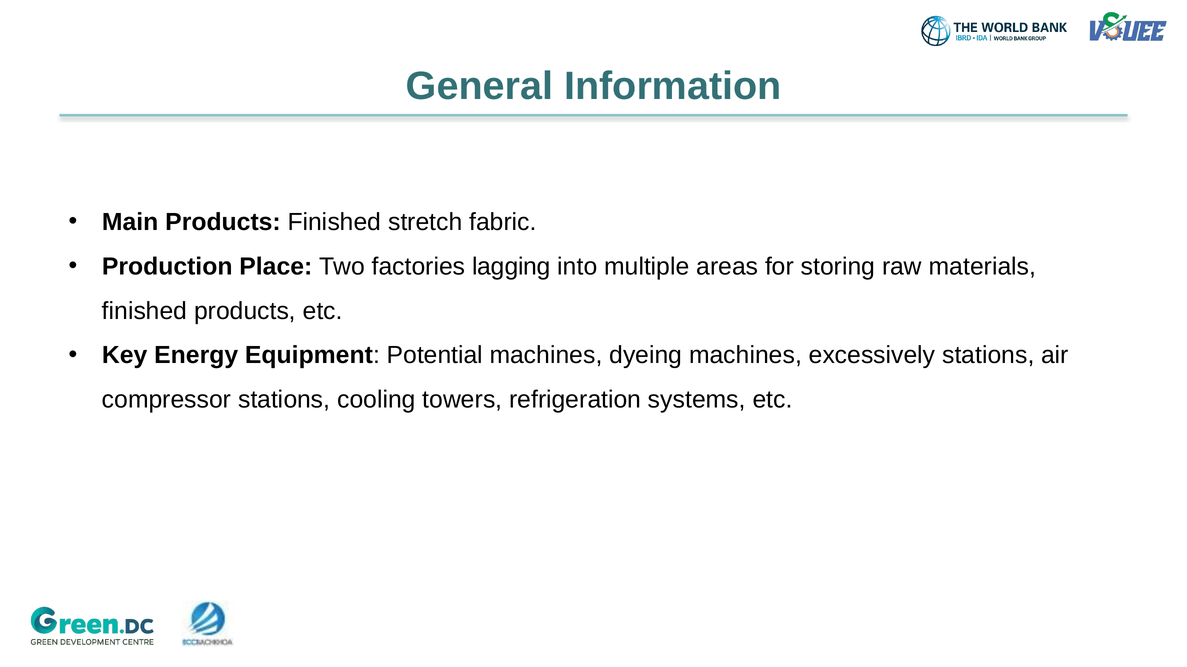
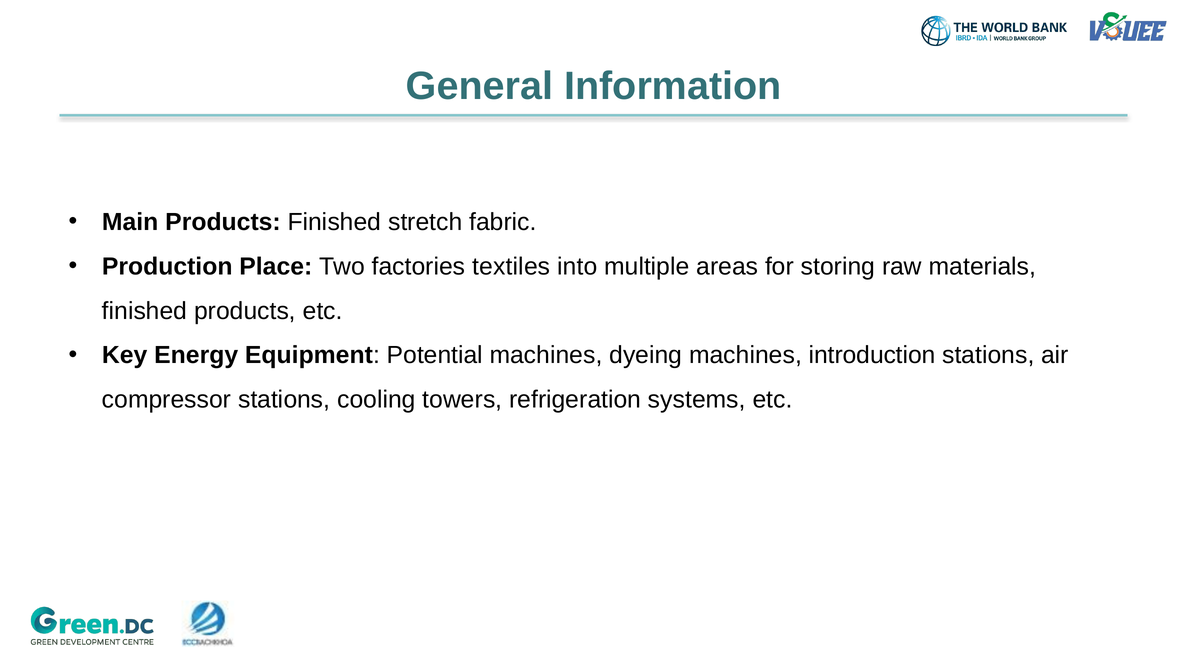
lagging: lagging -> textiles (511, 267)
excessively: excessively -> introduction (872, 356)
